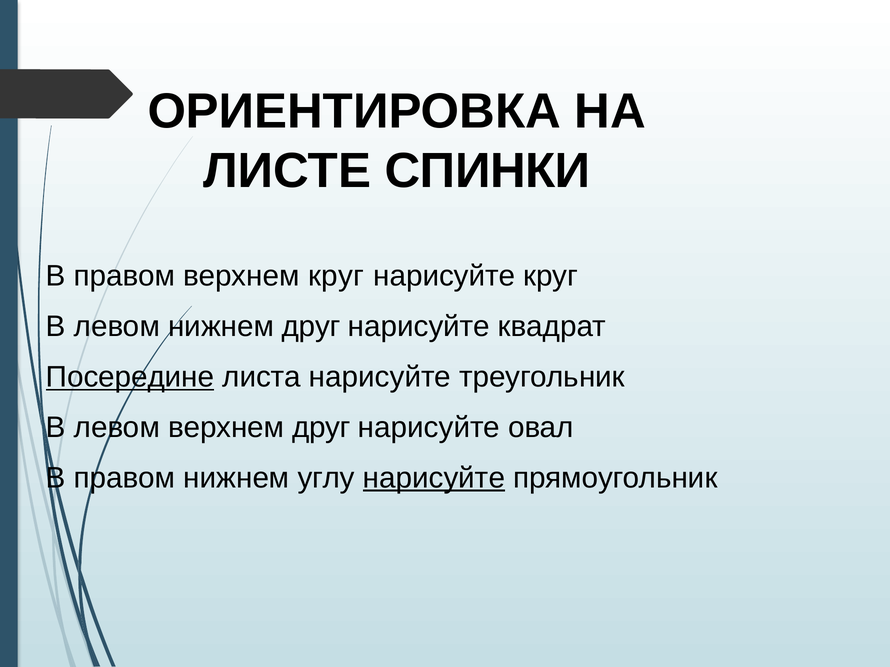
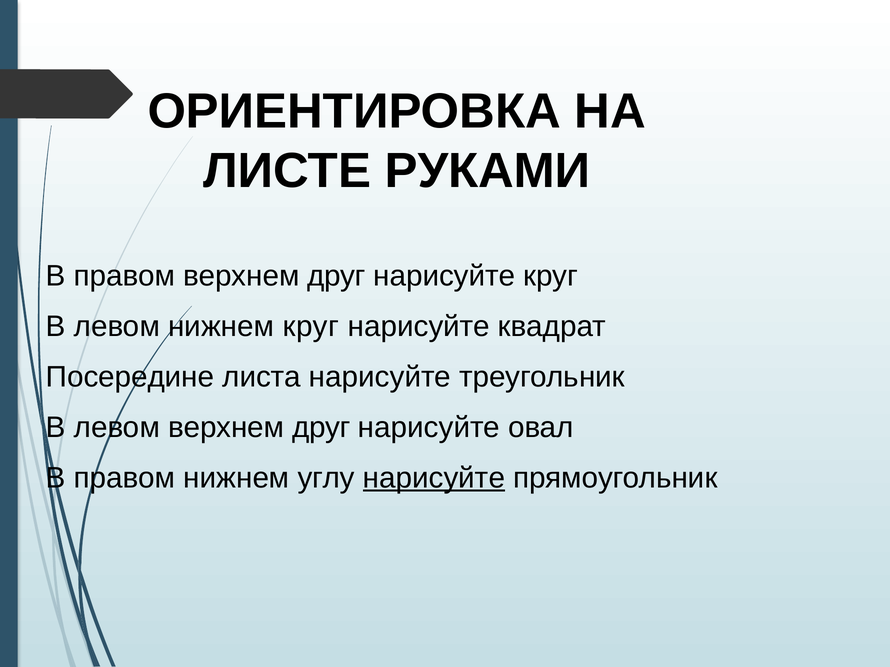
СПИНКИ: СПИНКИ -> РУКАМИ (487, 171)
правом верхнем круг: круг -> друг (337, 276)
нижнем друг: друг -> круг (311, 327)
Посередине underline: present -> none (130, 377)
